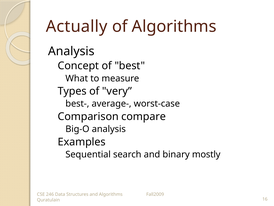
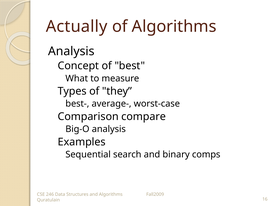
very: very -> they (117, 91)
mostly: mostly -> comps (206, 154)
